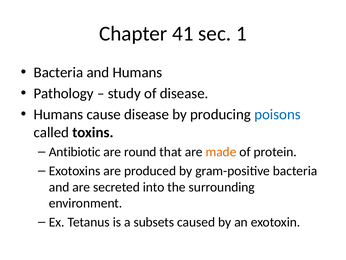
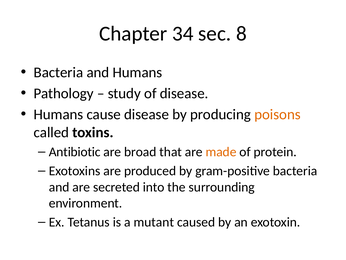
41: 41 -> 34 (183, 33)
1: 1 -> 8 (241, 33)
poisons colour: blue -> orange (277, 114)
round: round -> broad (140, 152)
subsets: subsets -> mutant (154, 222)
